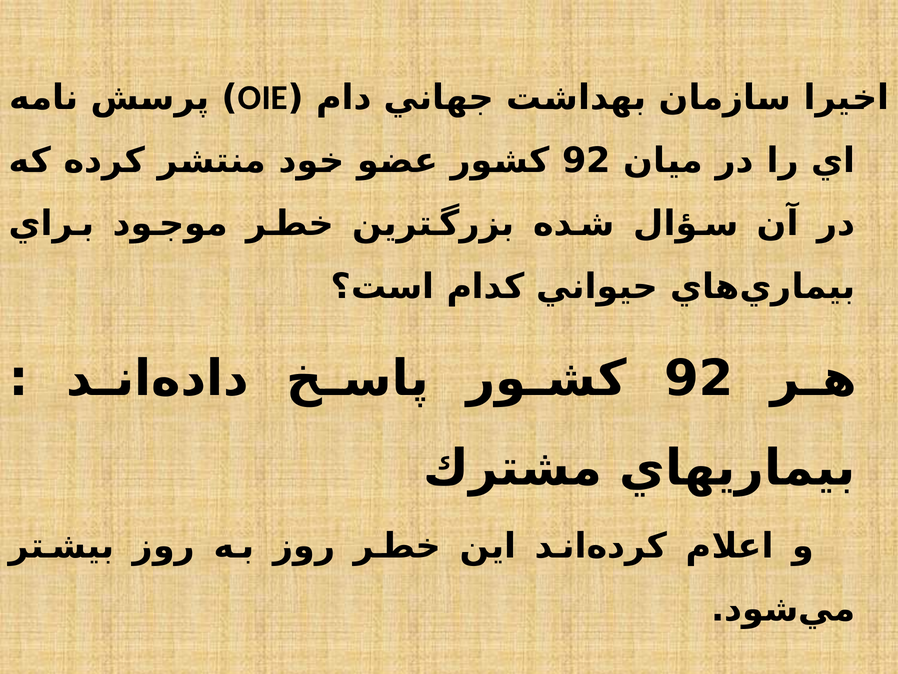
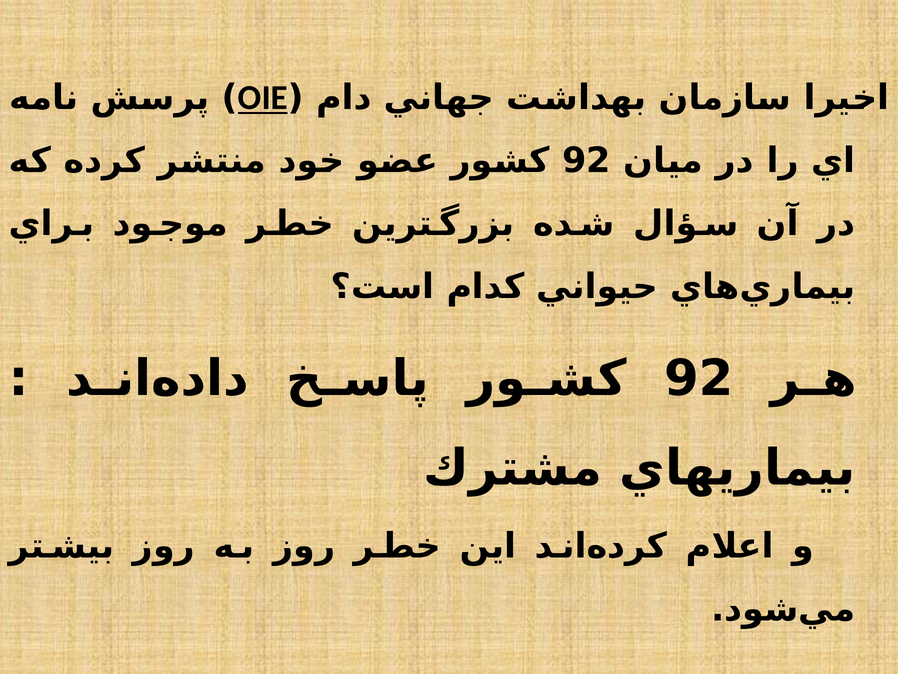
OIE underline: none -> present (263, 98)
